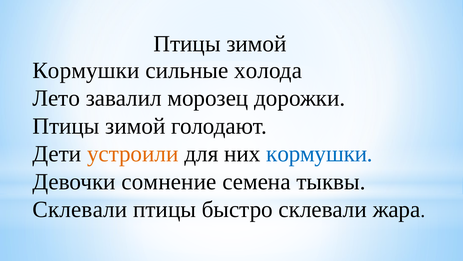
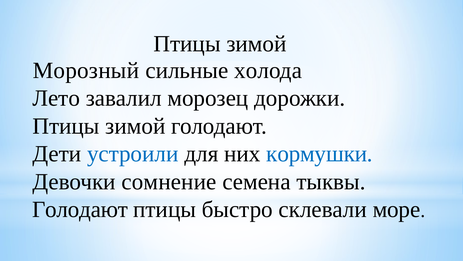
Кормушки: Кормушки -> Морозный (86, 70)
устроили colour: orange -> blue (133, 154)
Склевали: Склевали -> Голодают (80, 209)
жара: жара -> море (397, 209)
